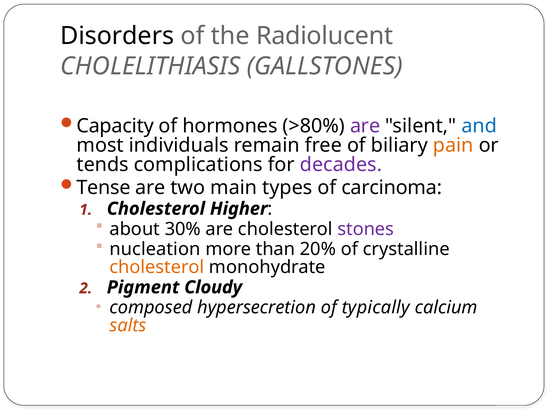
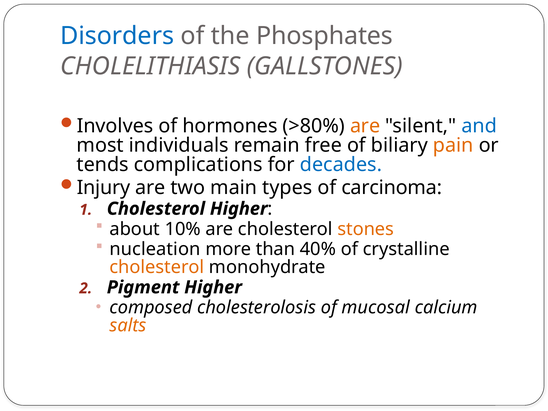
Disorders colour: black -> blue (117, 36)
Radiolucent: Radiolucent -> Phosphates (325, 36)
Capacity: Capacity -> Involves (115, 126)
are colour: purple -> orange (365, 126)
decades colour: purple -> blue (341, 164)
Tense: Tense -> Injury (103, 188)
30%: 30% -> 10% (183, 229)
stones colour: purple -> orange (366, 229)
20%: 20% -> 40% (318, 249)
Pigment Cloudy: Cloudy -> Higher (213, 287)
hypersecretion: hypersecretion -> cholesterolosis (257, 308)
typically: typically -> mucosal (376, 308)
